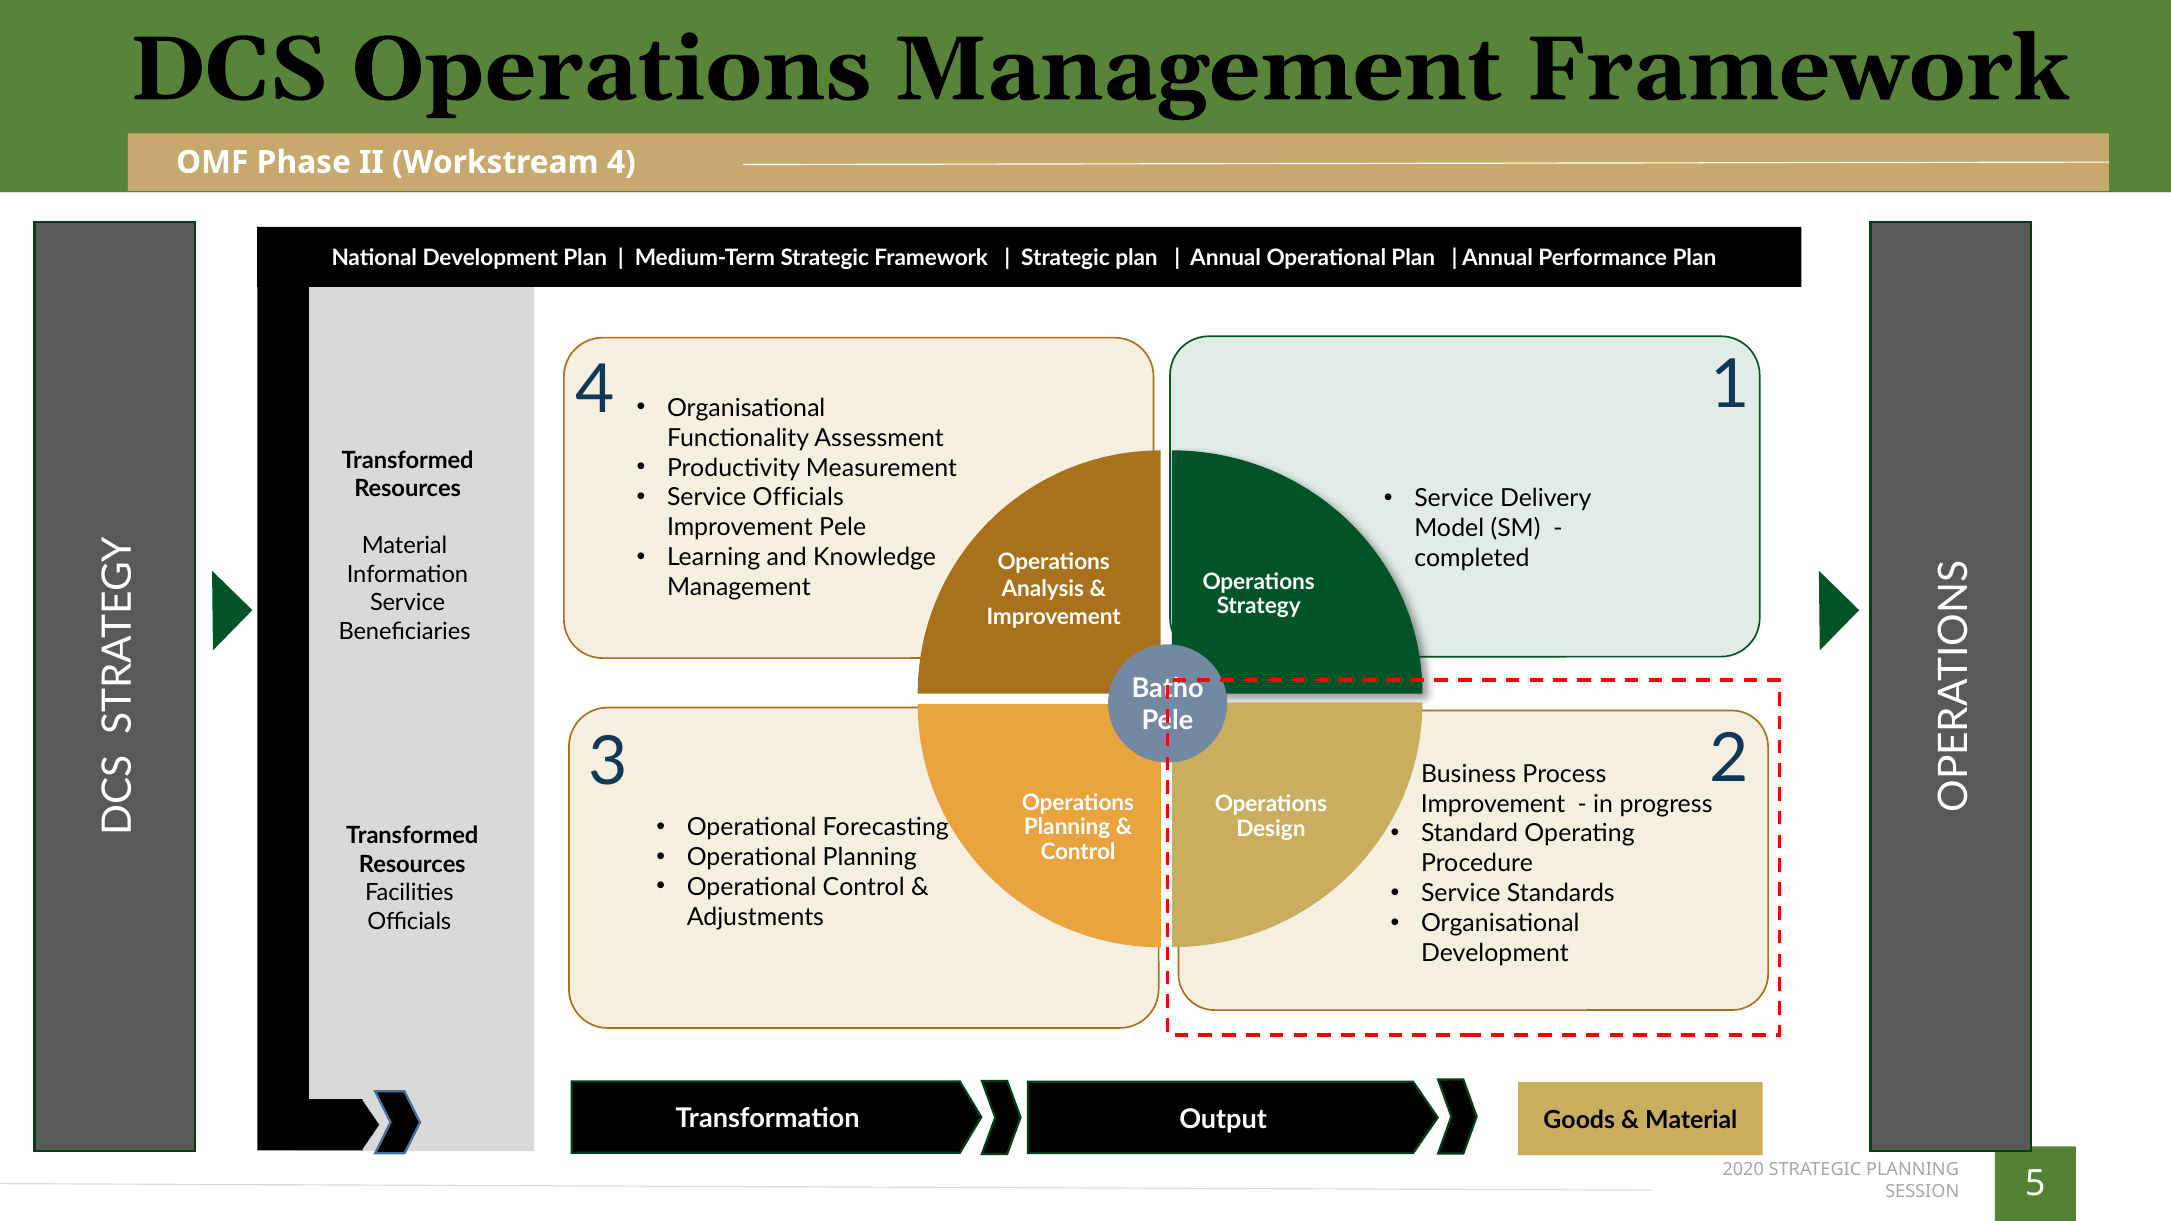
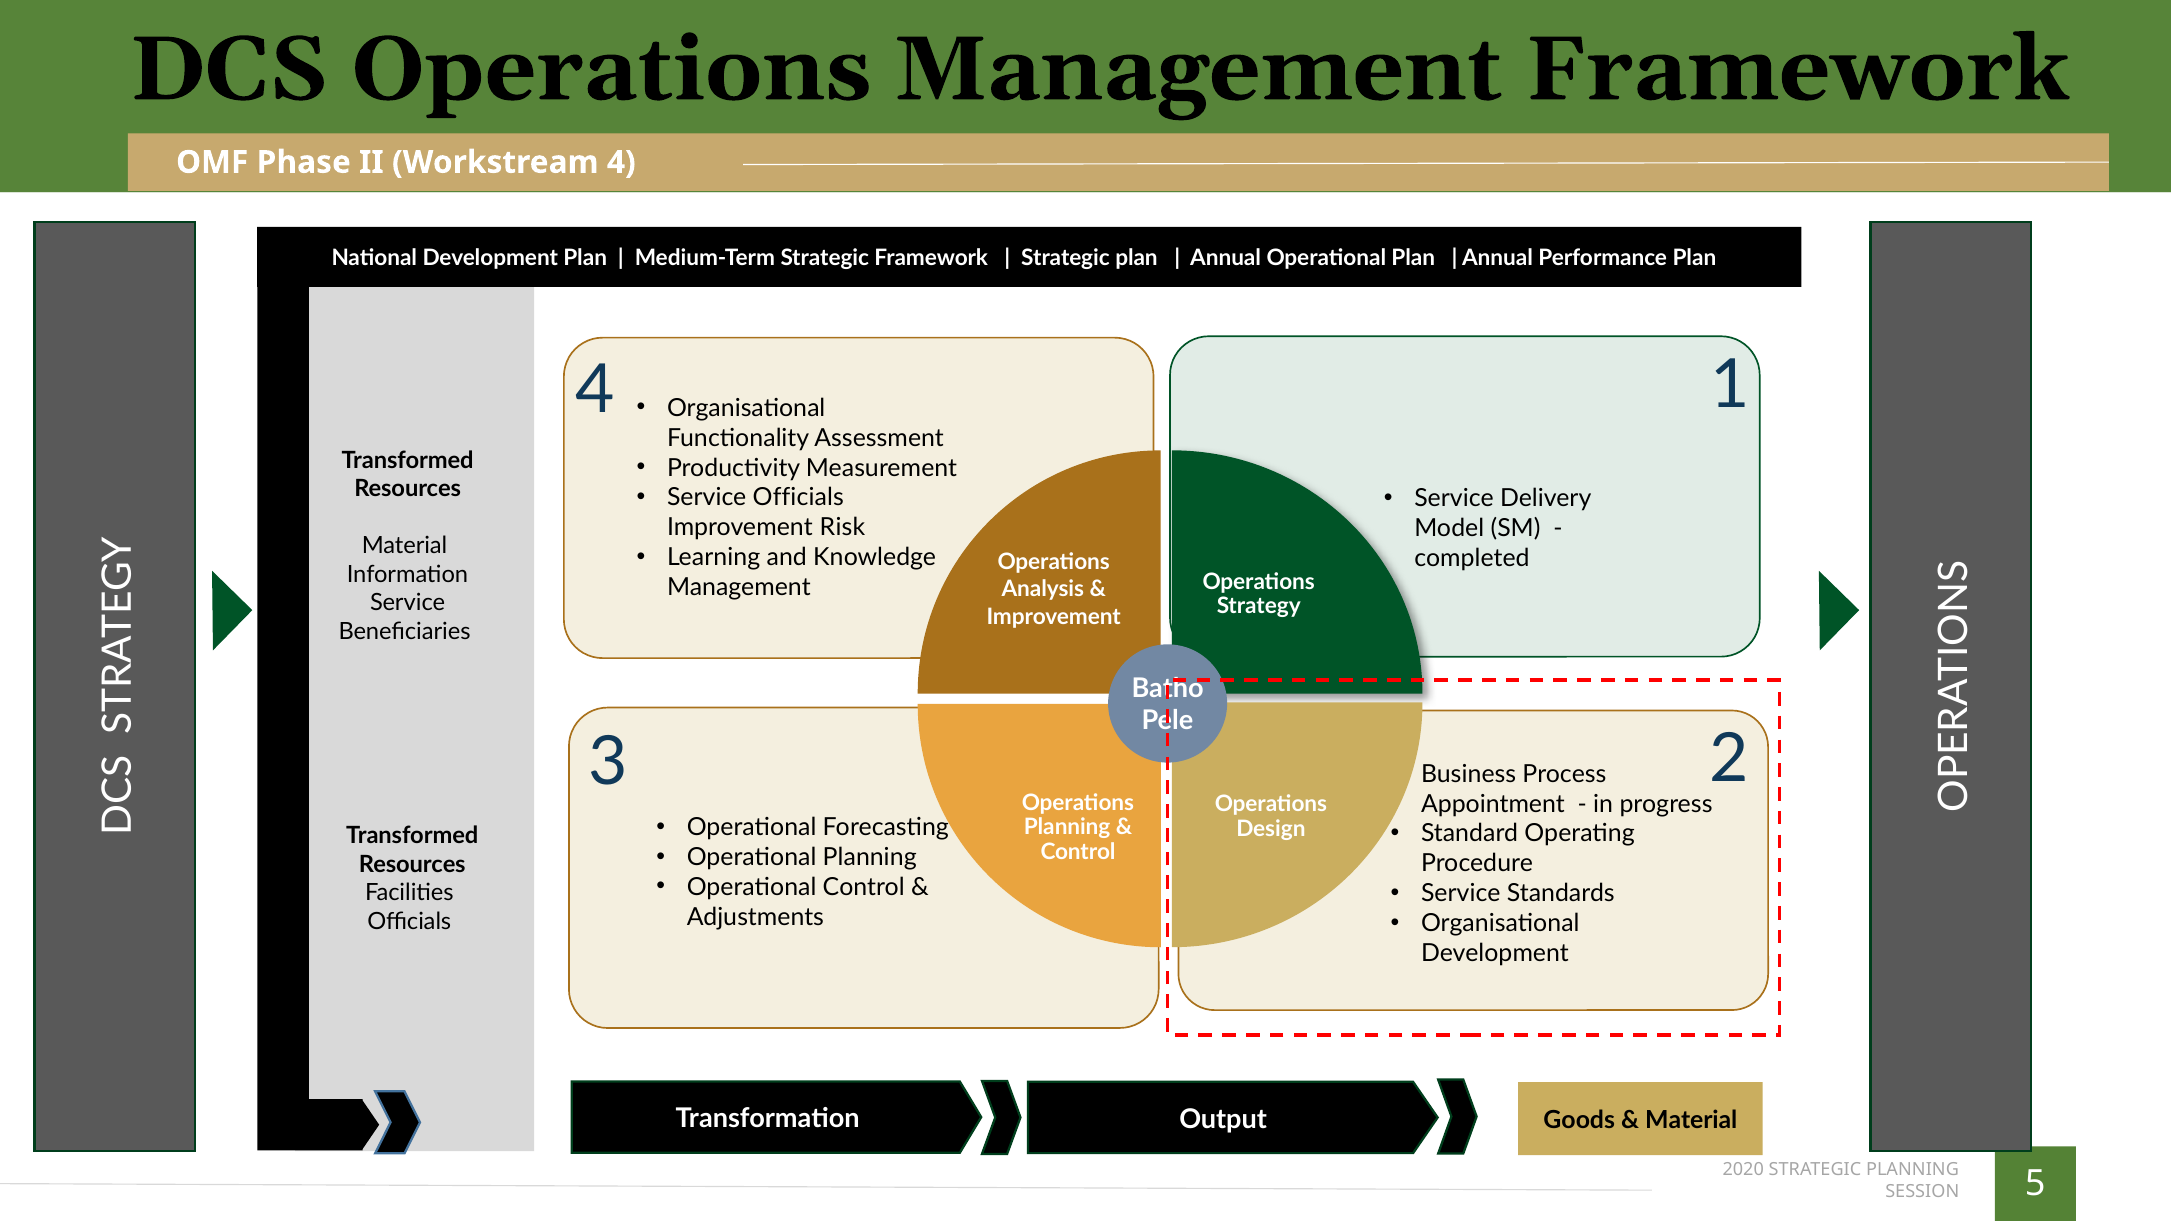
Improvement Pele: Pele -> Risk (843, 528)
Improvement: Improvement -> Appointment (1493, 804)
